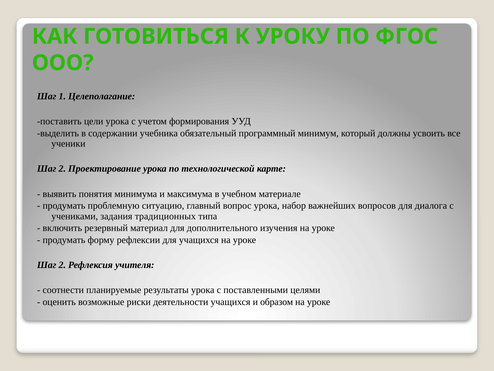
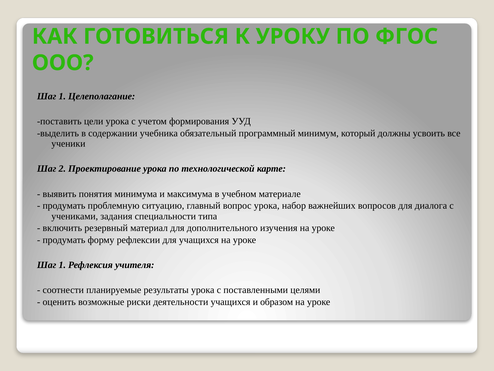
традиционных: традиционных -> специальности (165, 216)
2: 2 -> 1 (62, 265)
